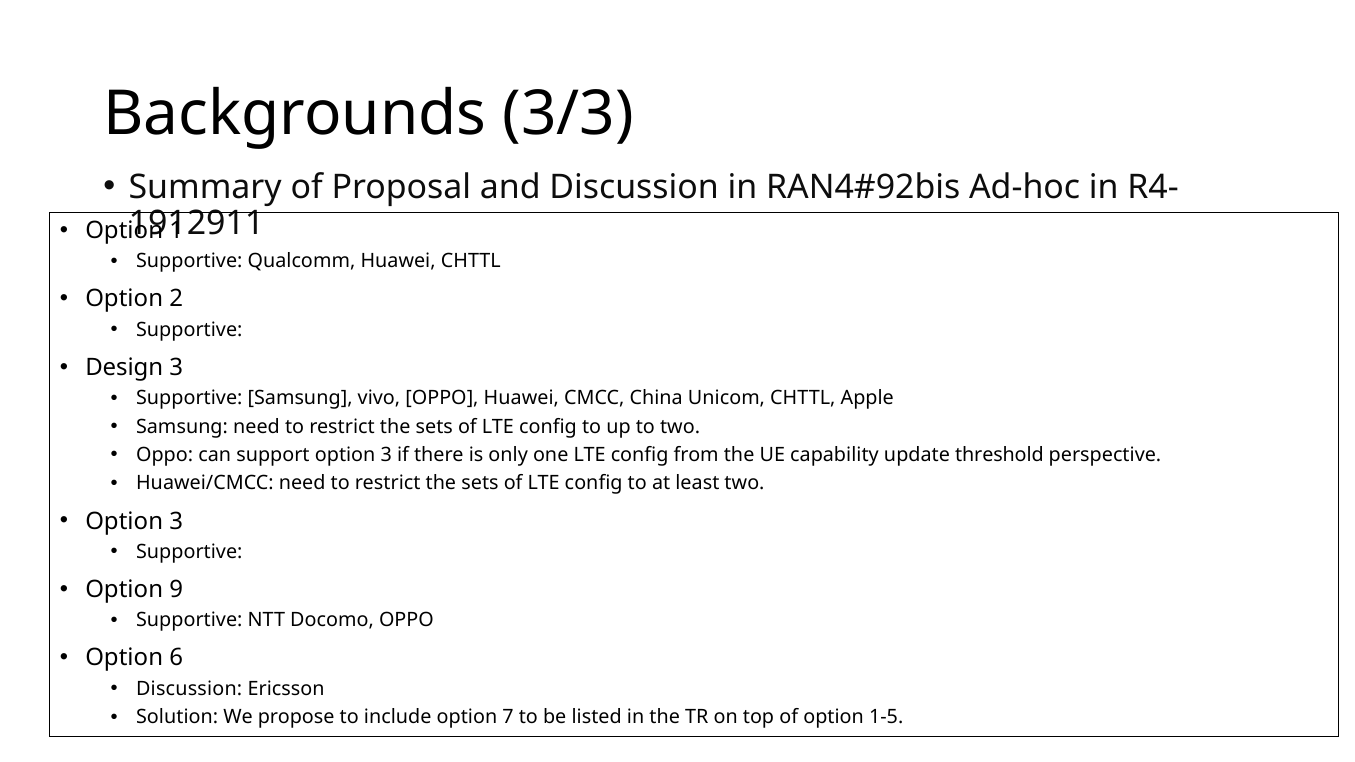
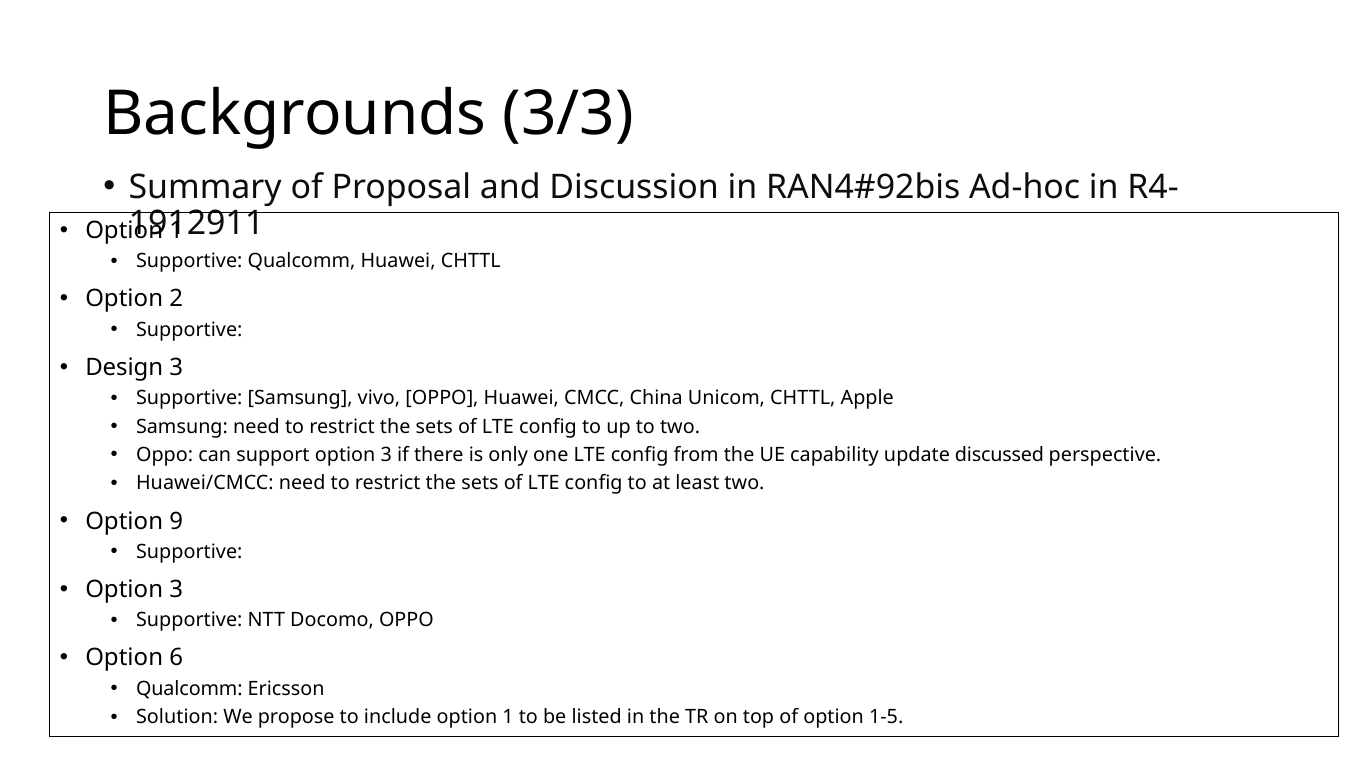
threshold: threshold -> discussed (999, 455)
3: 3 -> 9 (176, 521)
9: 9 -> 3 (176, 590)
Discussion: Discussion -> Qualcomm (189, 689)
include option 7: 7 -> 1 (508, 717)
